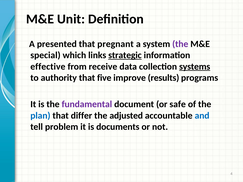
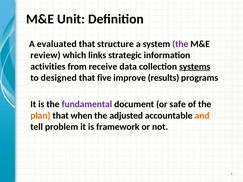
presented: presented -> evaluated (57, 44)
pregnant: pregnant -> structure (115, 44)
special: special -> review (45, 55)
strategic underline: present -> none (125, 55)
effective: effective -> activities (48, 67)
authority: authority -> designed (59, 78)
plan colour: blue -> orange (40, 116)
differ: differ -> when (82, 116)
and colour: blue -> orange (202, 116)
documents: documents -> framework (118, 127)
